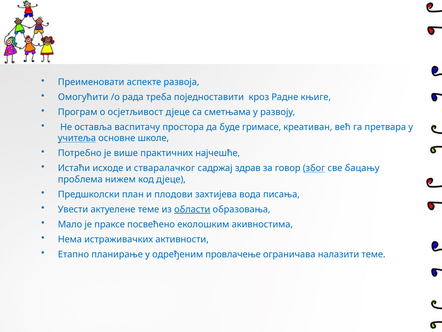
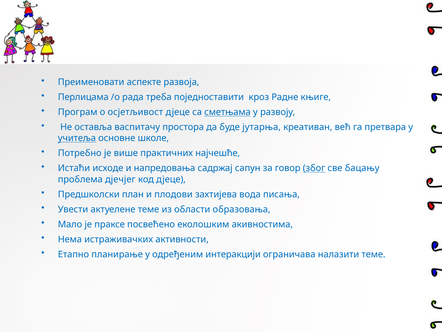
Омогућити: Омогућити -> Перлицама (83, 97)
сметњама underline: none -> present (227, 112)
гримасе: гримасе -> јутарња (262, 127)
стваралачког: стваралачког -> напредовања (165, 168)
здрав: здрав -> сапун (248, 168)
нижем: нижем -> дјечјег (120, 179)
области underline: present -> none (192, 209)
провлачење: провлачење -> интеракцији (233, 254)
